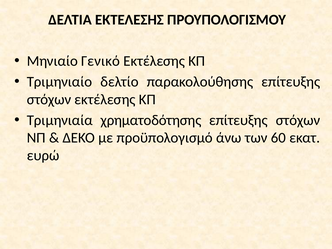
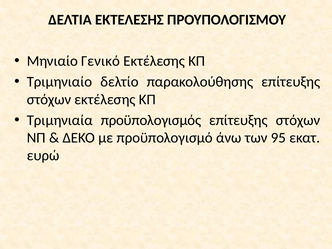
χρηματοδότησης: χρηματοδότησης -> προϋπολογισμός (151, 120)
60: 60 -> 95 (278, 138)
